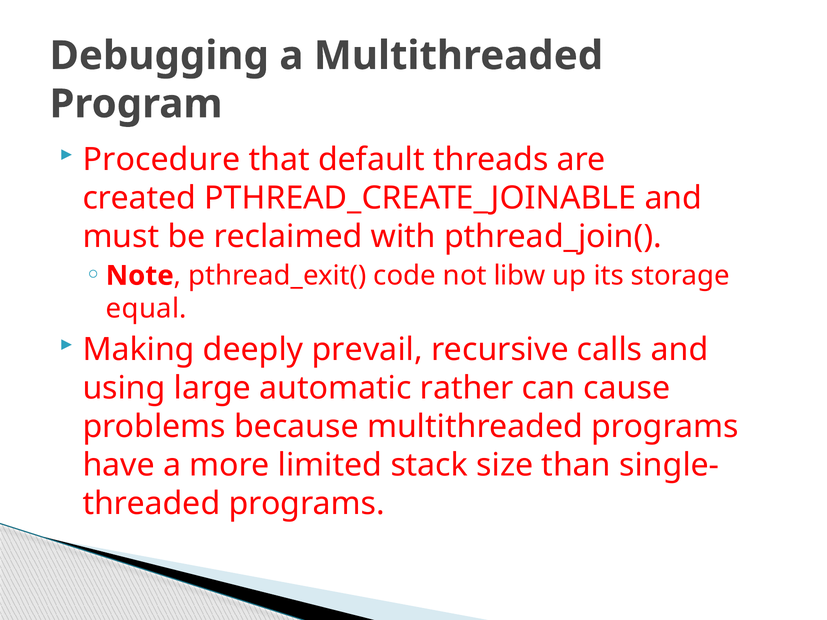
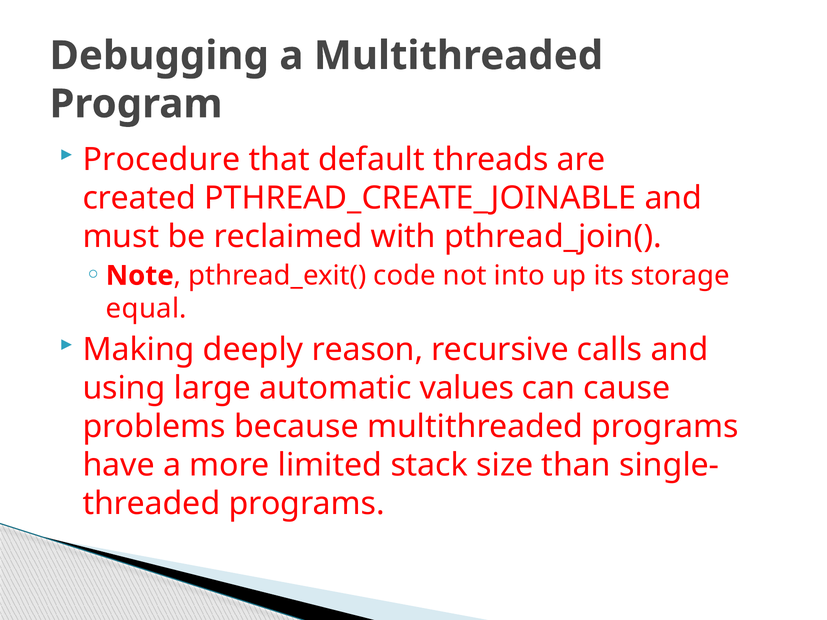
libw: libw -> into (519, 276)
prevail: prevail -> reason (367, 350)
rather: rather -> values (467, 388)
